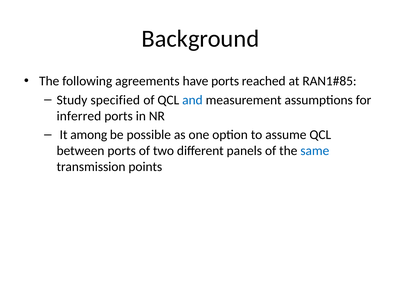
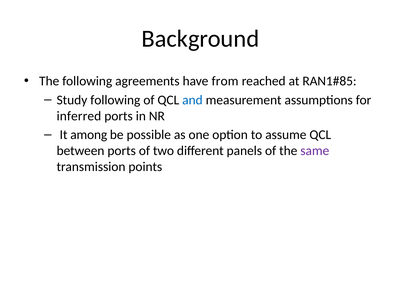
have ports: ports -> from (225, 81)
Study specified: specified -> following (115, 100)
same colour: blue -> purple (315, 151)
